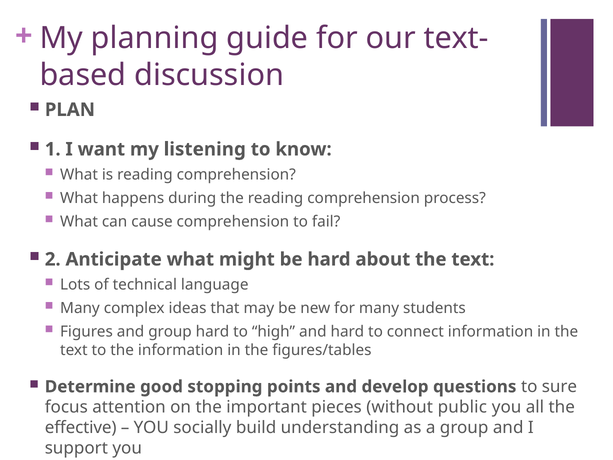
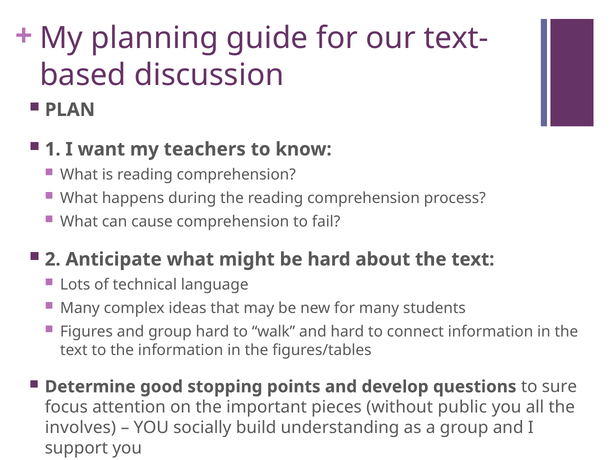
listening: listening -> teachers (205, 149)
high: high -> walk (274, 332)
effective: effective -> involves (81, 427)
